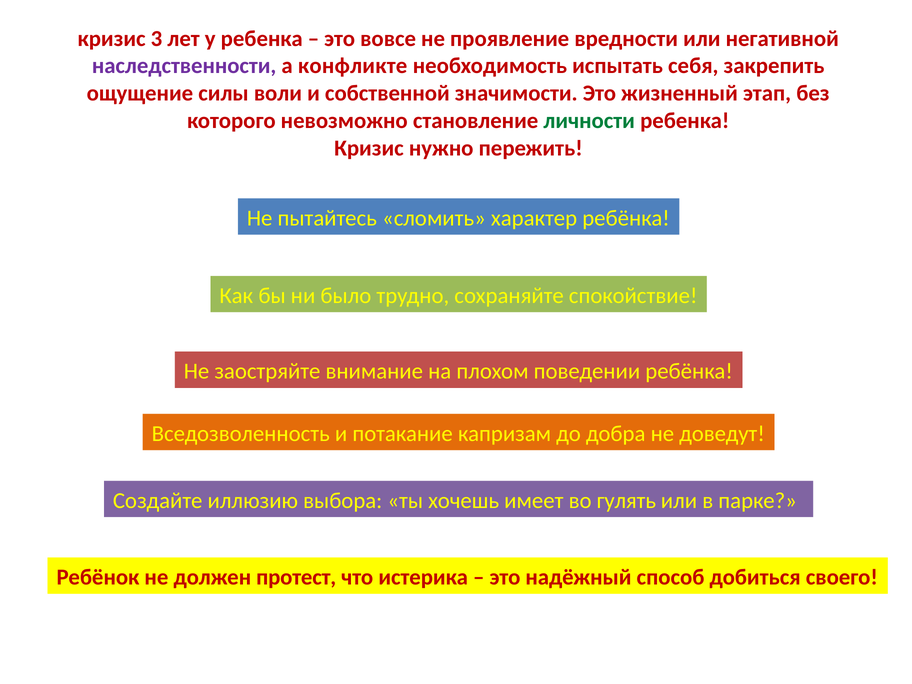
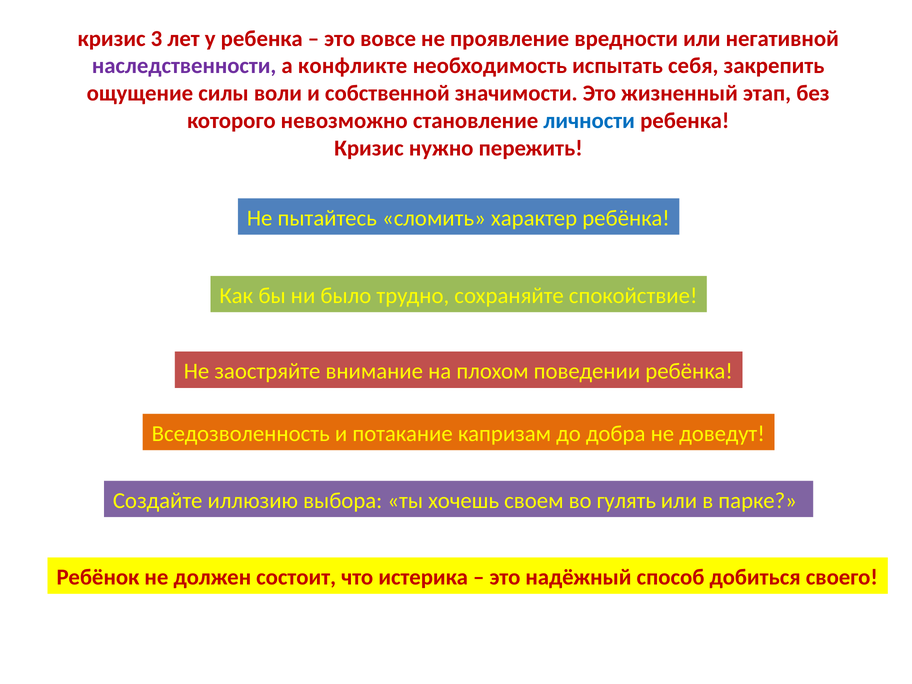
личности colour: green -> blue (589, 121)
имеет: имеет -> своем (534, 501)
протест: протест -> состоит (296, 577)
